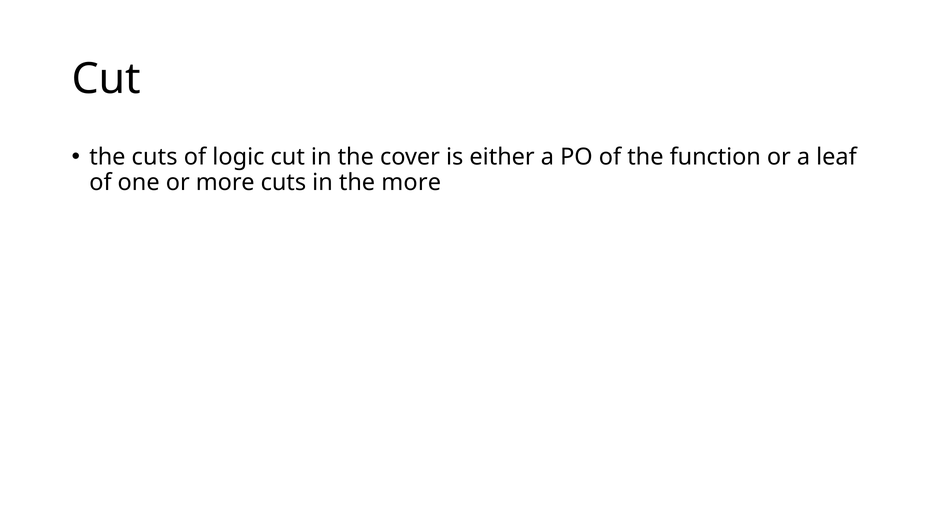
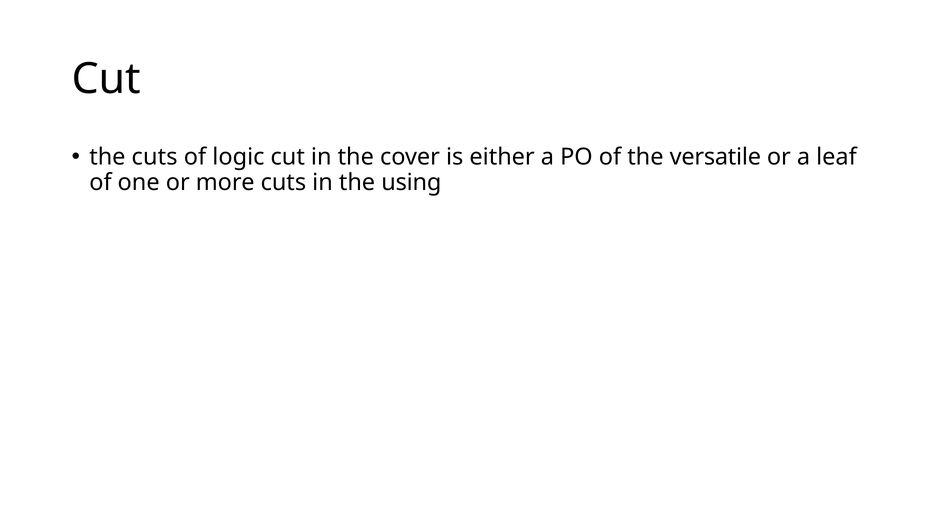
function: function -> versatile (715, 157)
the more: more -> using (411, 182)
